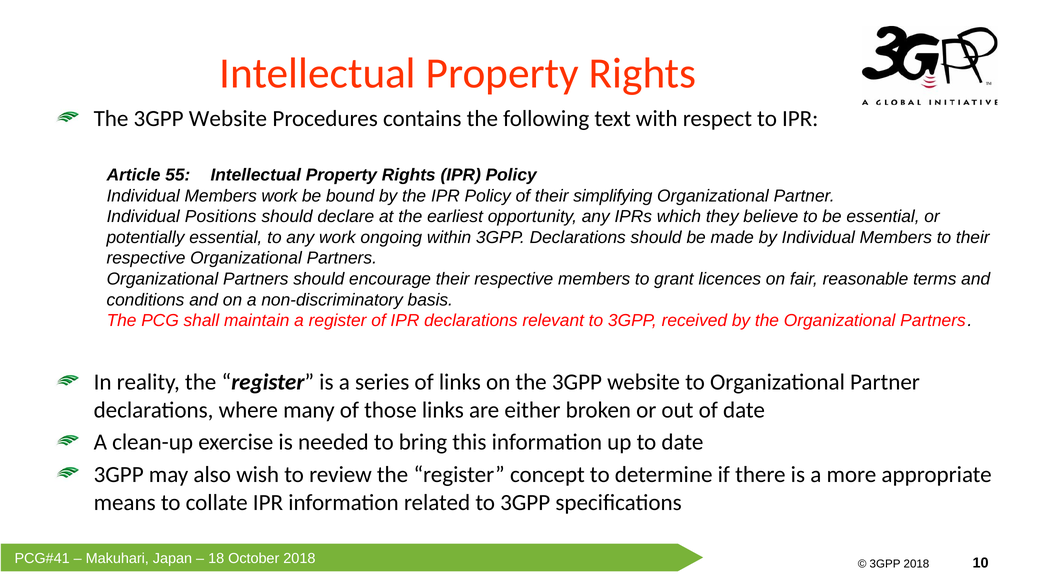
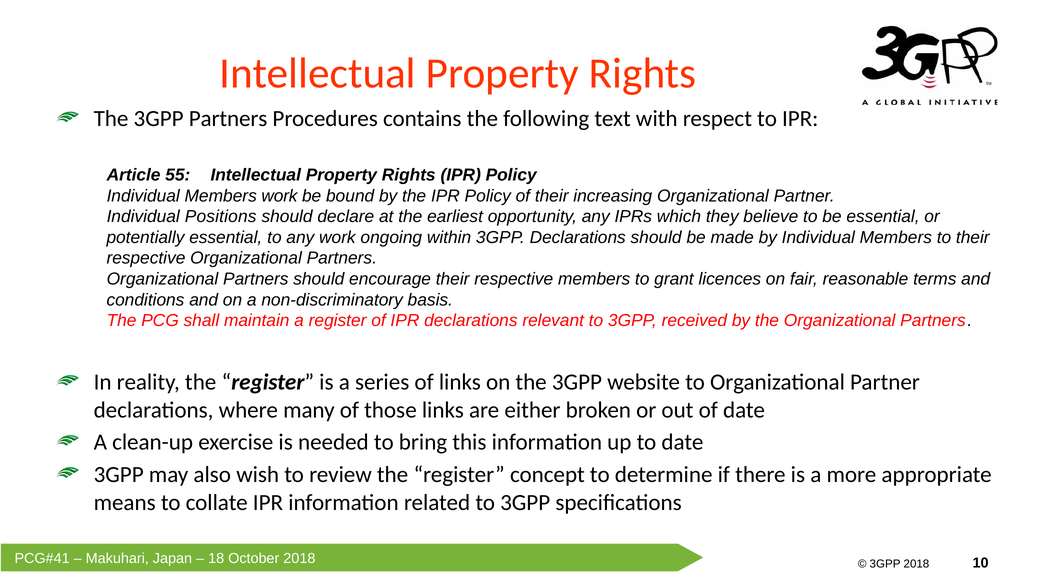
Website: Website -> Partners (228, 119)
simplifying: simplifying -> increasing (613, 196)
